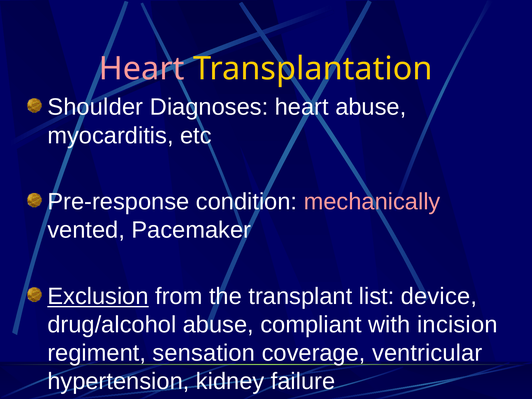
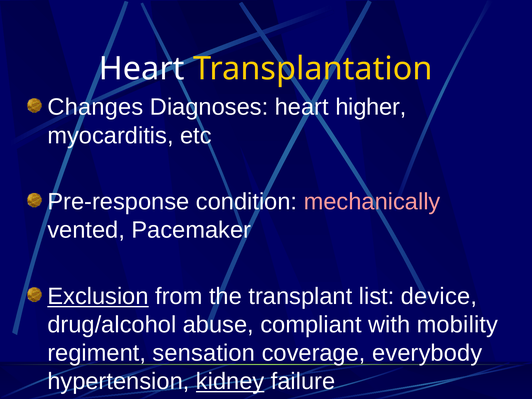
Heart colour: pink -> white (142, 69)
Shoulder: Shoulder -> Changes (95, 107)
heart abuse: abuse -> higher (371, 107)
incision: incision -> mobility (457, 325)
ventricular: ventricular -> everybody (427, 353)
kidney underline: none -> present (230, 382)
